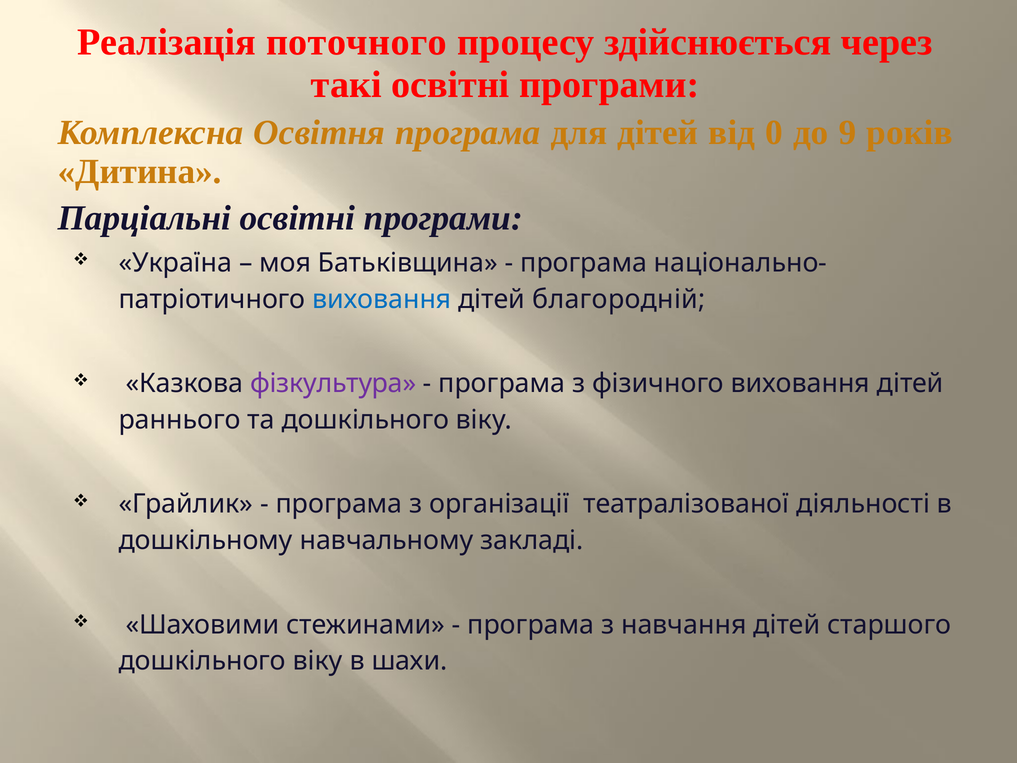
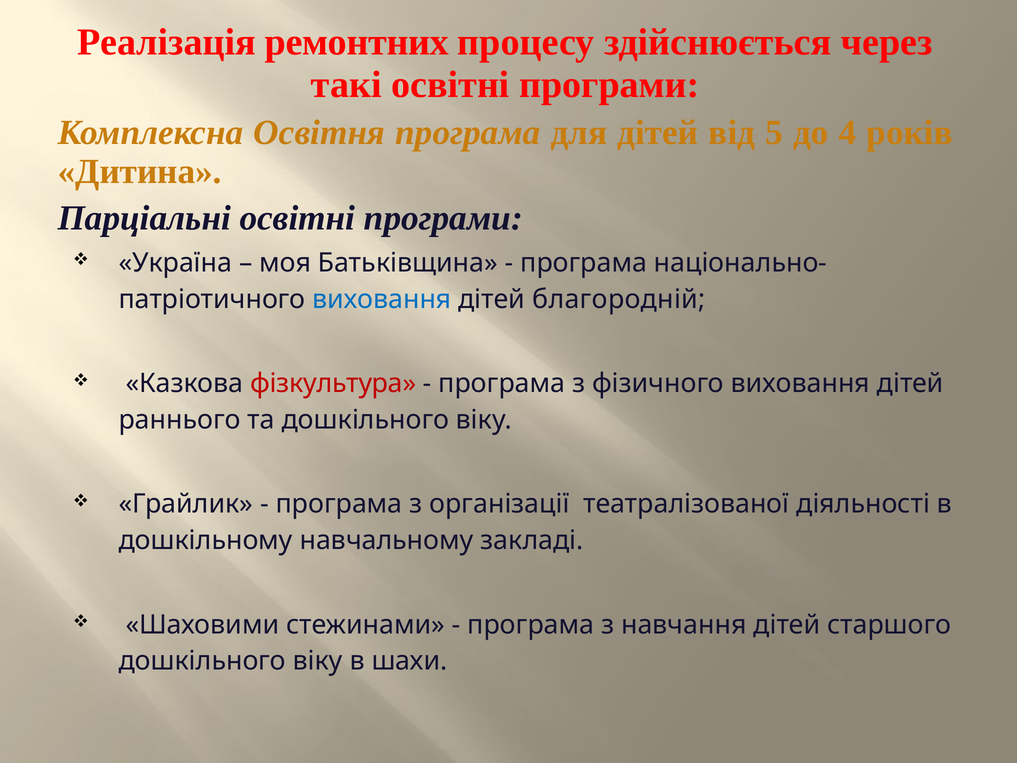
поточного: поточного -> ремонтних (357, 42)
0: 0 -> 5 (774, 133)
9: 9 -> 4 (847, 133)
фізкультура colour: purple -> red (333, 383)
